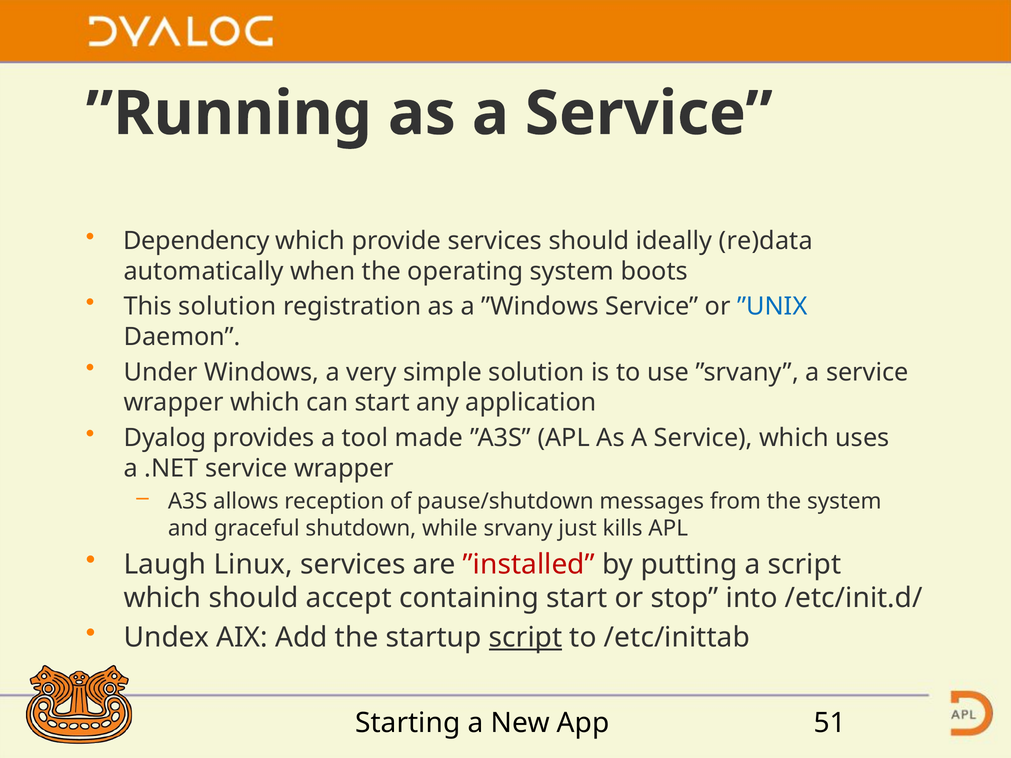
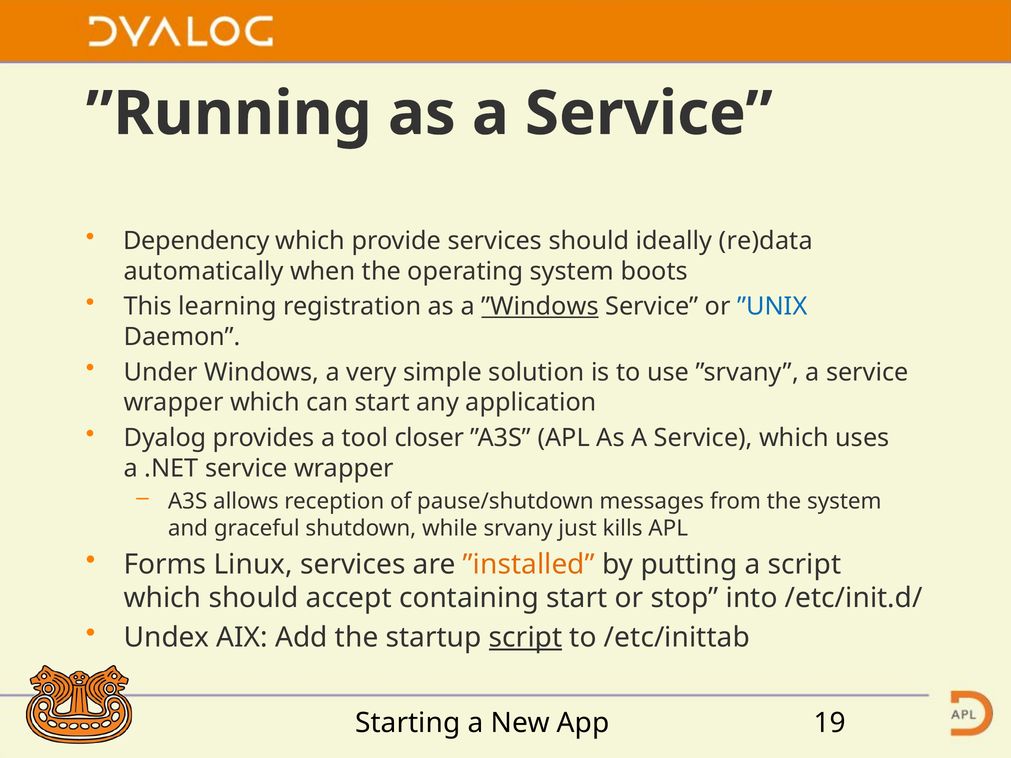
This solution: solution -> learning (228, 307)
”Windows underline: none -> present (540, 307)
made: made -> closer (429, 438)
Laugh: Laugh -> Forms (165, 565)
”installed colour: red -> orange (529, 565)
51: 51 -> 19 (830, 723)
